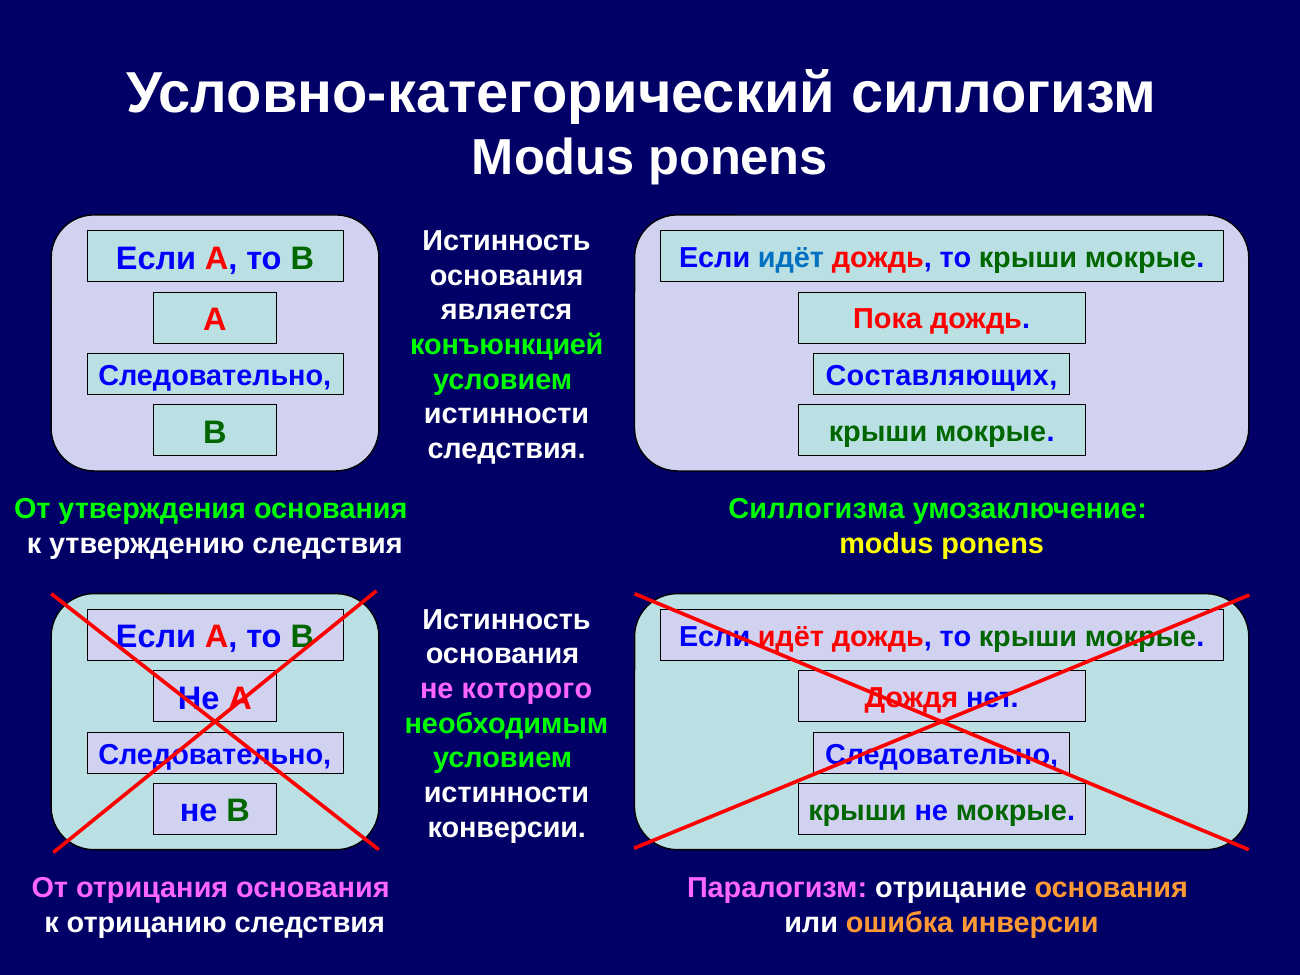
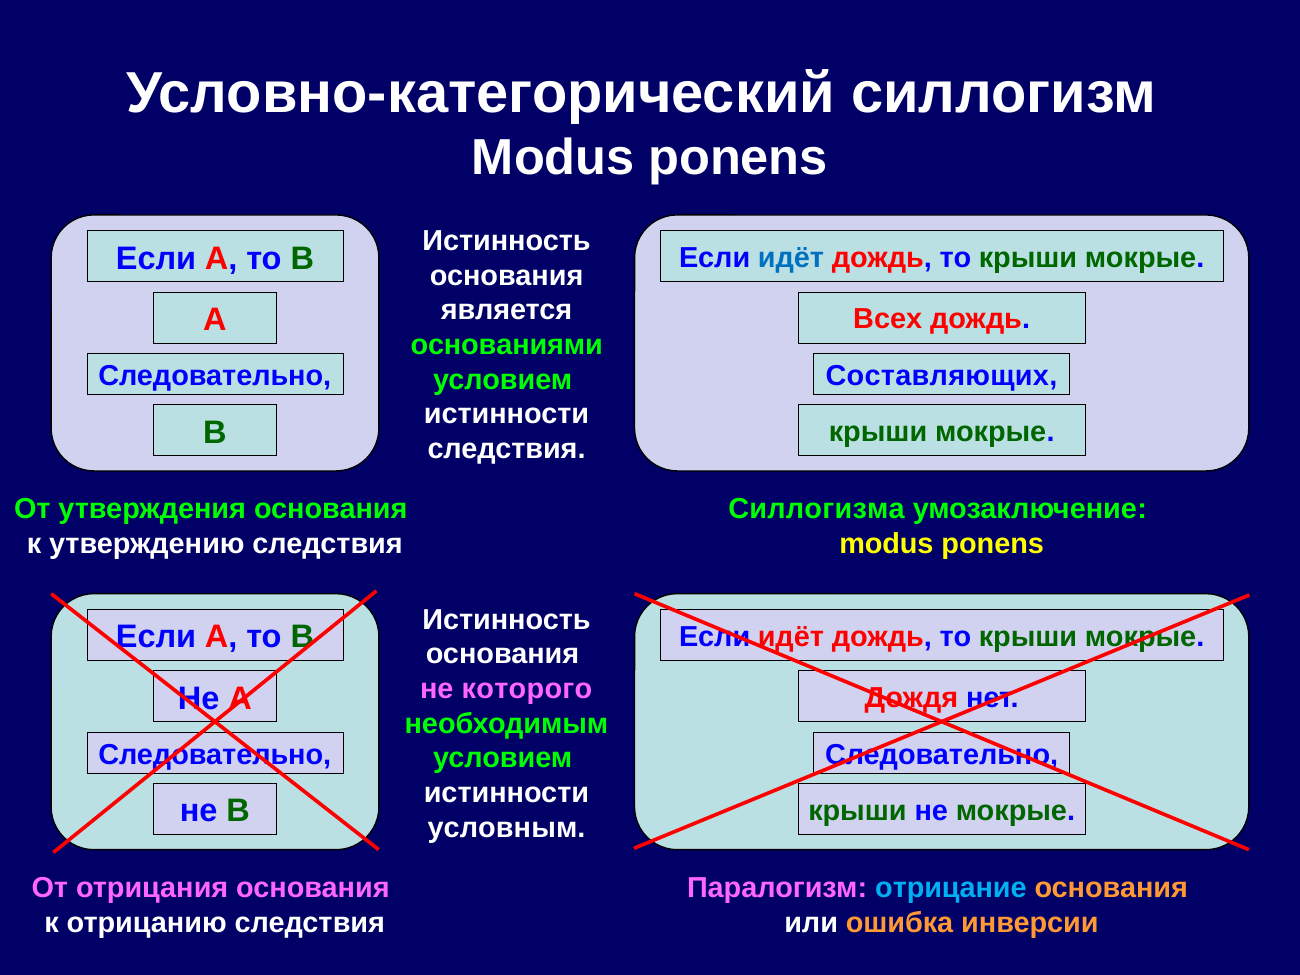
Пока: Пока -> Всех (888, 319)
конъюнкцией: конъюнкцией -> основаниями (507, 345)
конверсии: конверсии -> условным (506, 828)
отрицание colour: white -> light blue (951, 888)
